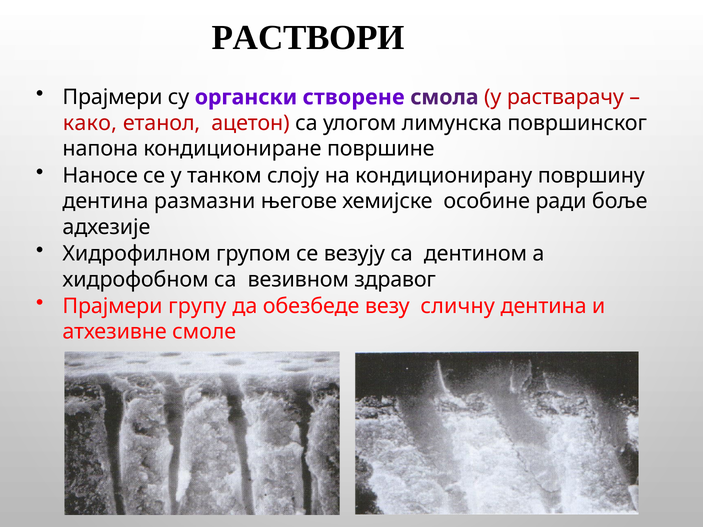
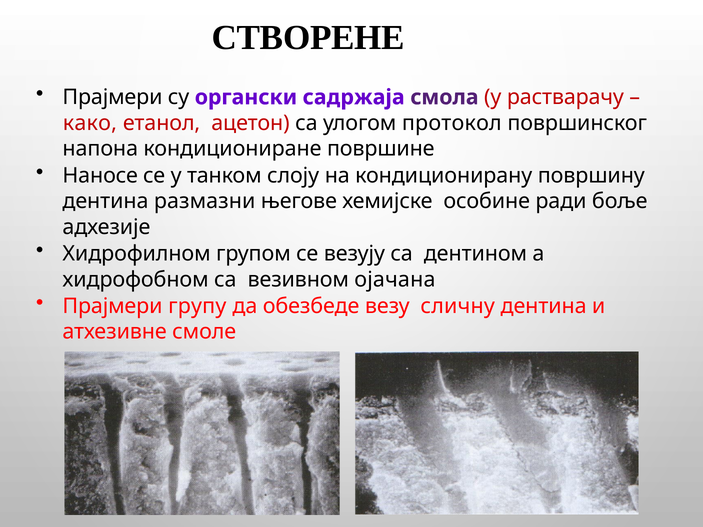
РАСТВОРИ: РАСТВОРИ -> СТВОРЕНЕ (308, 38)
створене: створене -> садржаја (354, 97)
лимунска: лимунска -> протокол (452, 123)
здравог: здравог -> ојачана (395, 280)
